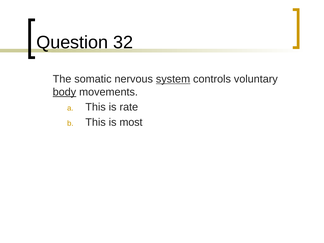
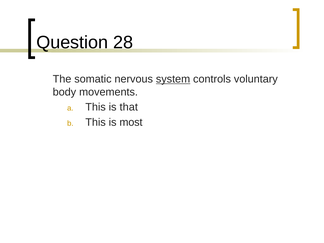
32: 32 -> 28 (123, 42)
body underline: present -> none (64, 92)
rate: rate -> that (129, 107)
